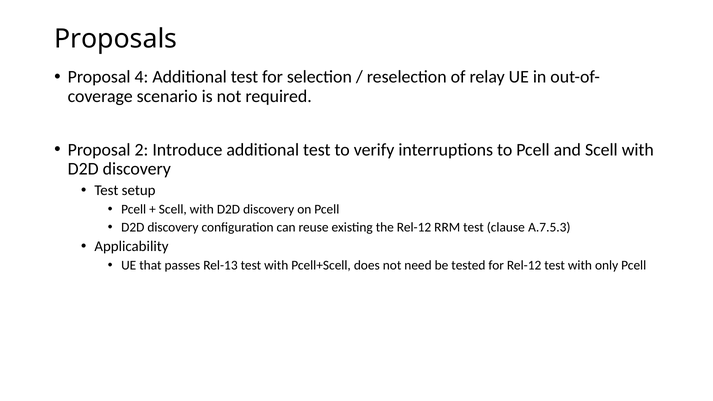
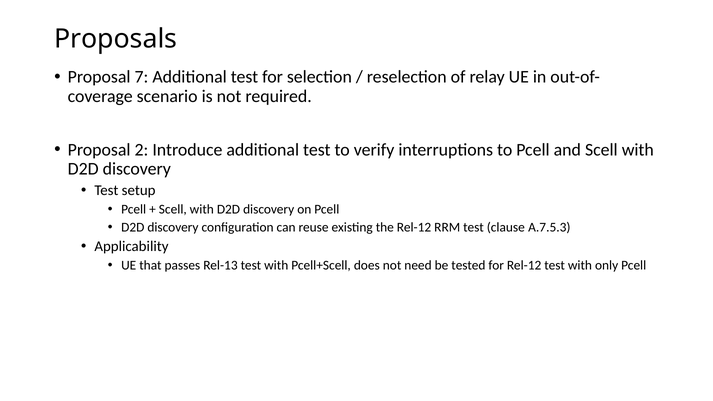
4: 4 -> 7 (141, 77)
